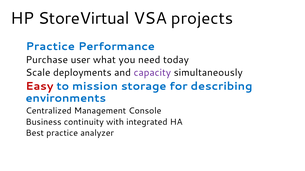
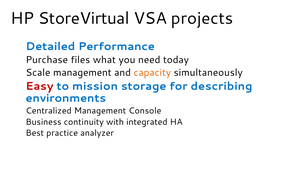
Practice: Practice -> Detailed (50, 47)
user: user -> files (80, 60)
Scale deployments: deployments -> management (82, 73)
capacity colour: purple -> orange (152, 73)
